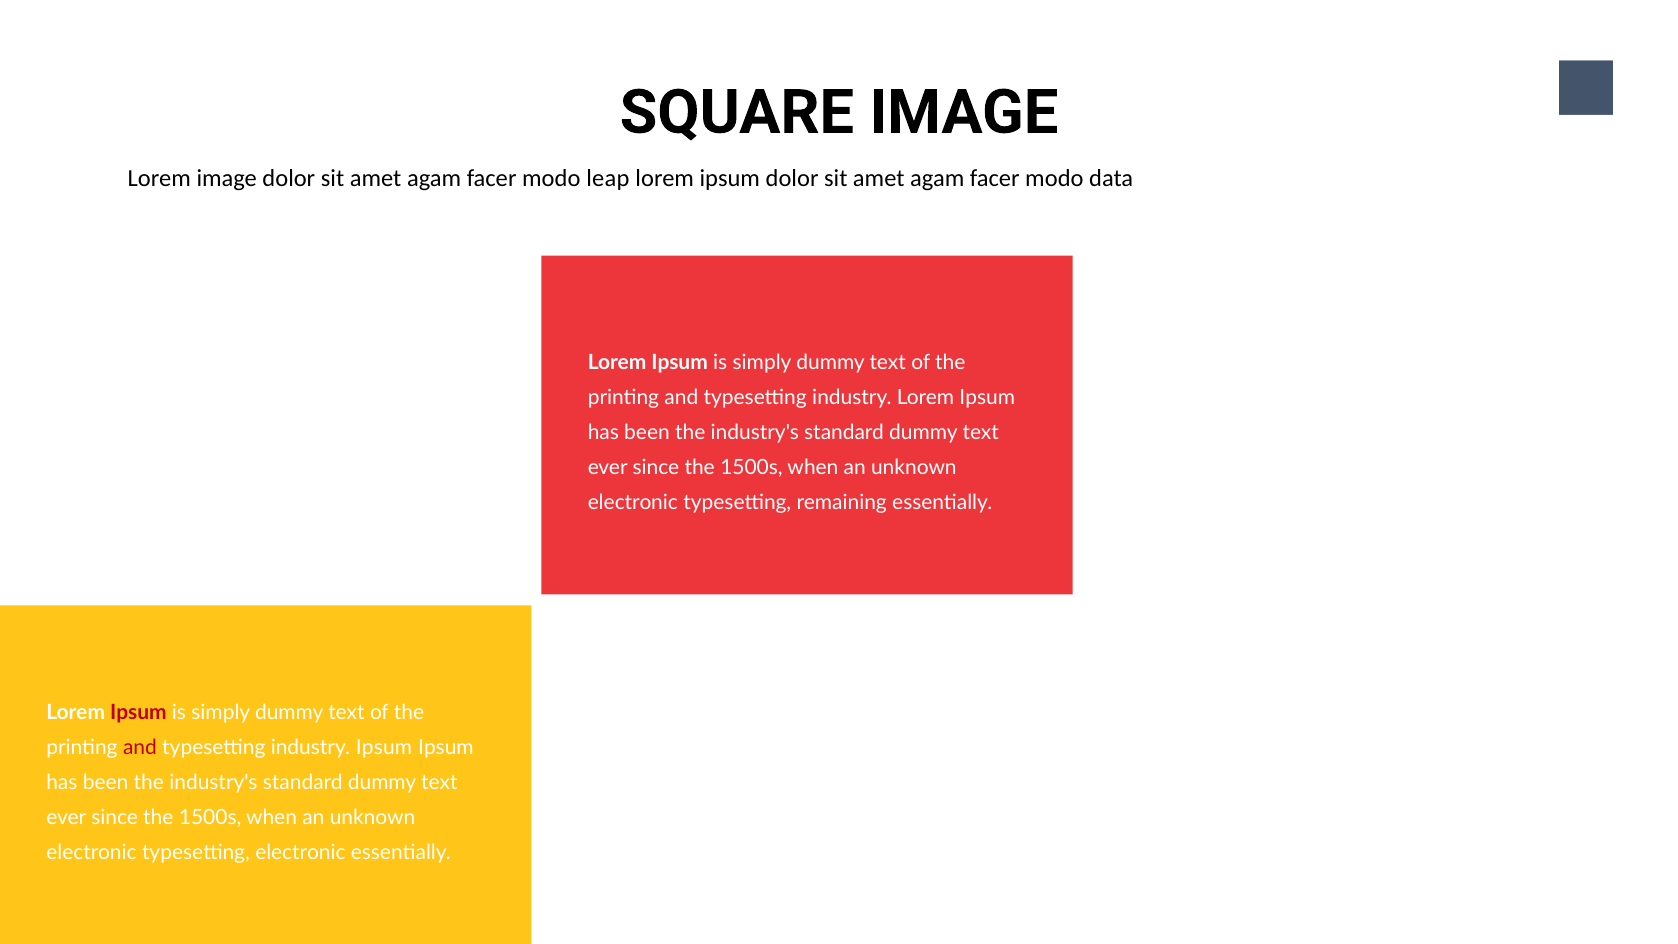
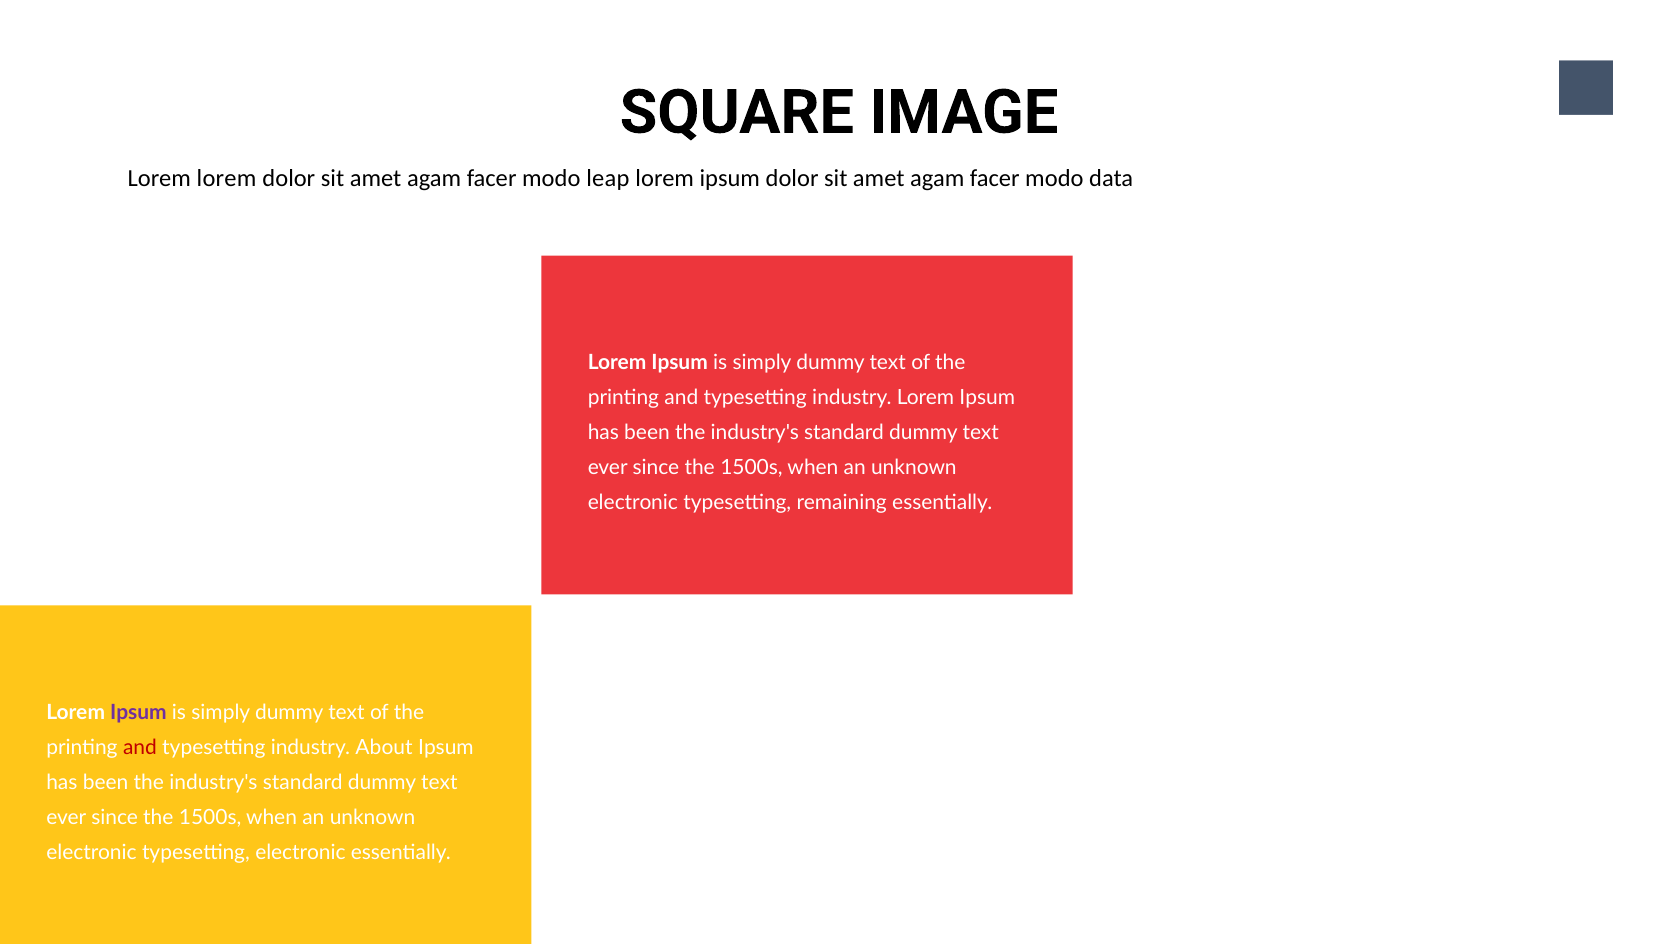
Lorem image: image -> lorem (227, 179)
Ipsum colour: red -> purple (138, 712)
industry Ipsum: Ipsum -> About (384, 747)
